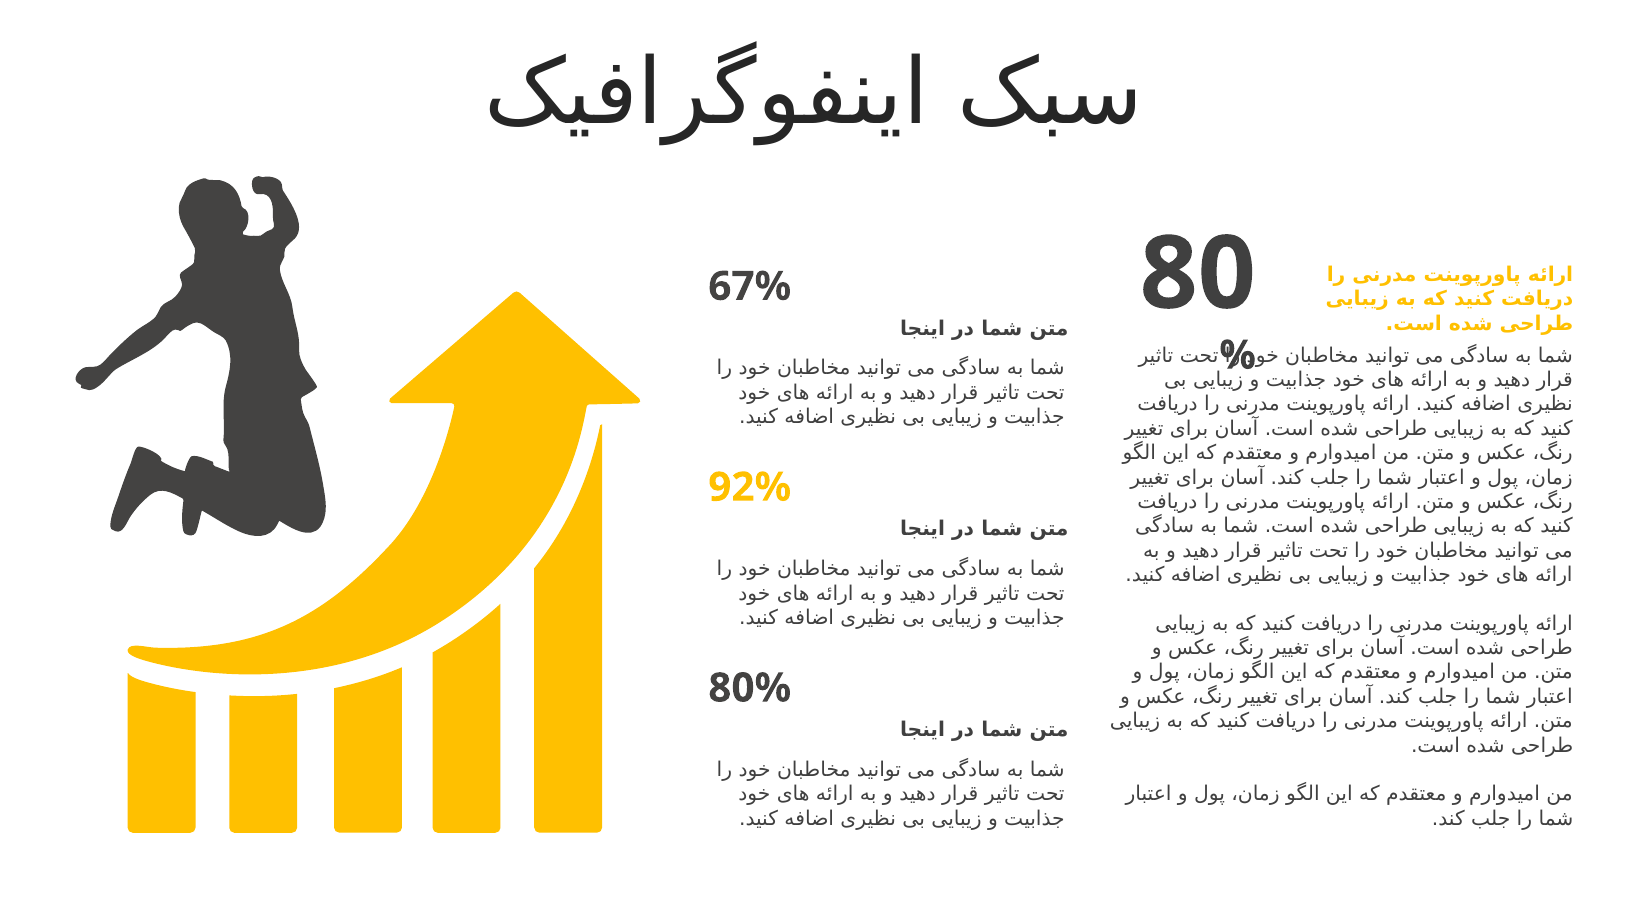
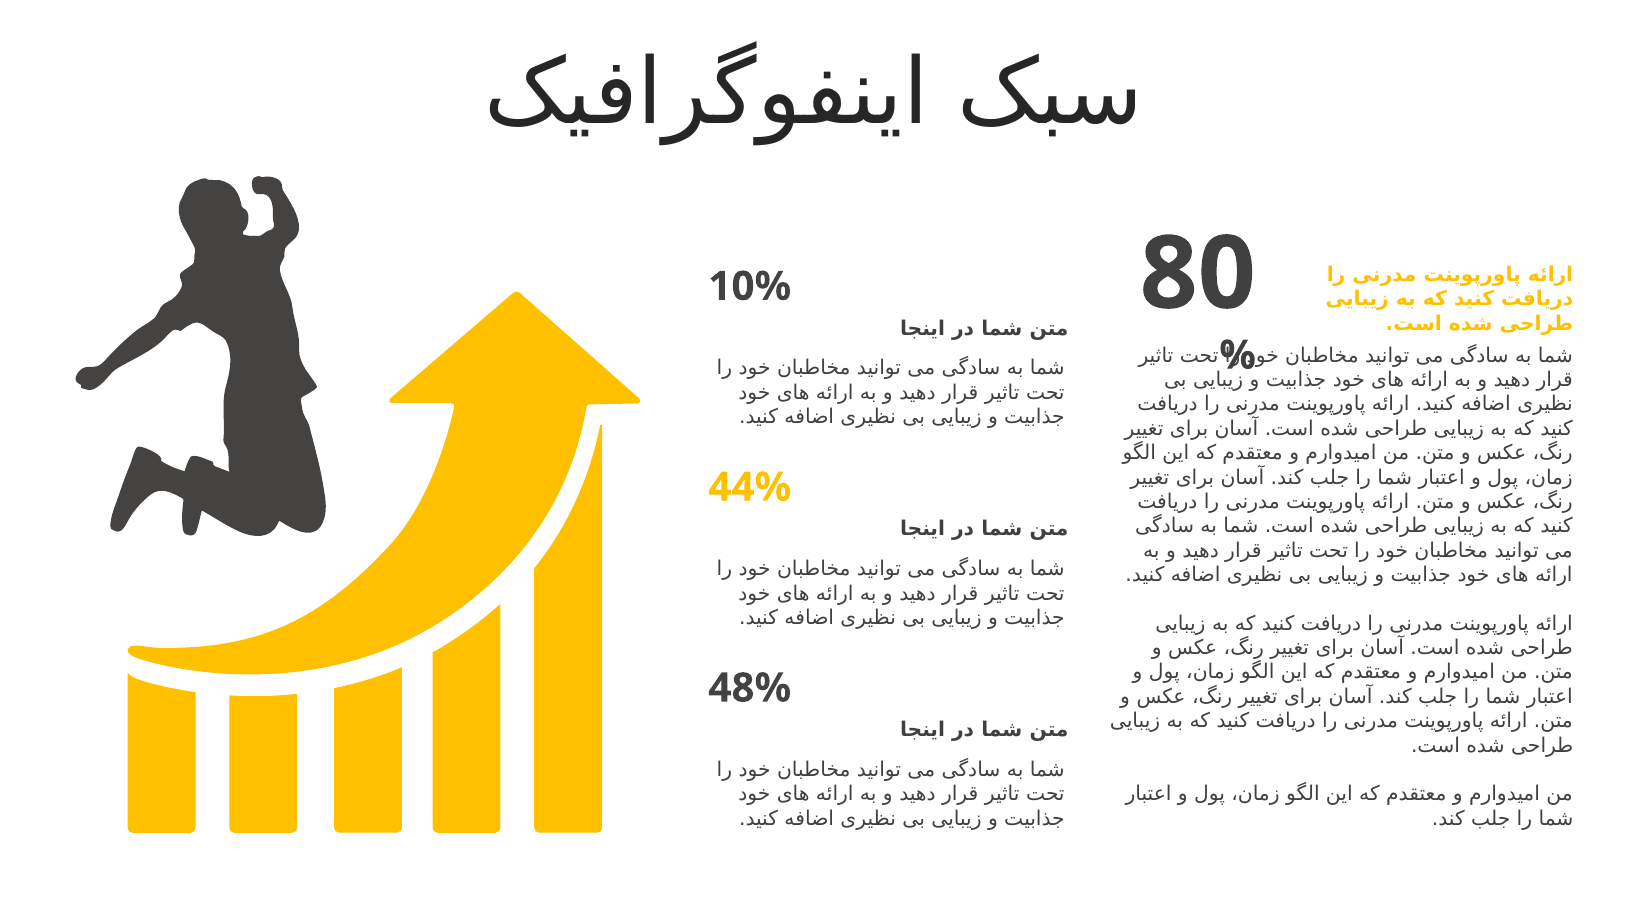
67%: 67% -> 10% (750, 287)
92%: 92% -> 44% (750, 487)
80%: 80% -> 48% (750, 688)
